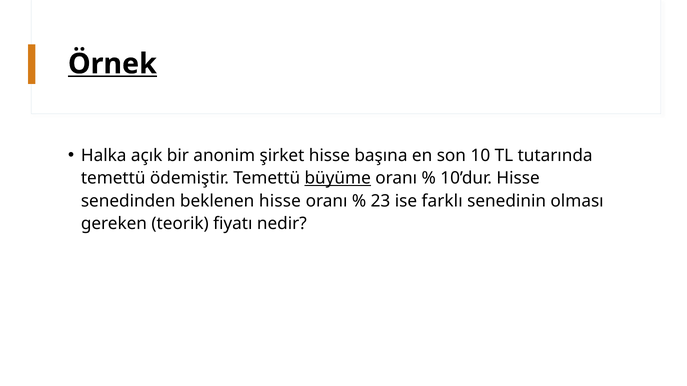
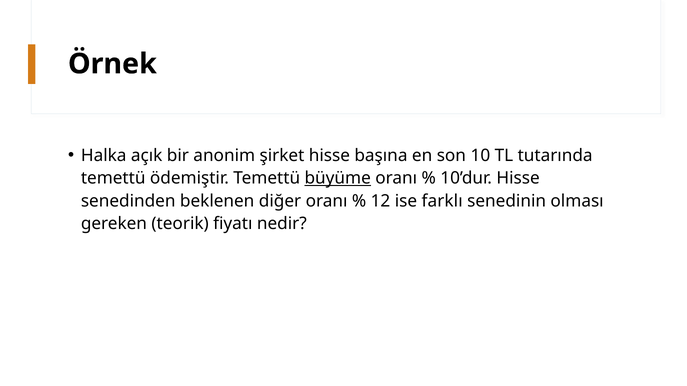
Örnek underline: present -> none (112, 64)
beklenen hisse: hisse -> diğer (280, 201)
23: 23 -> 12 (381, 201)
